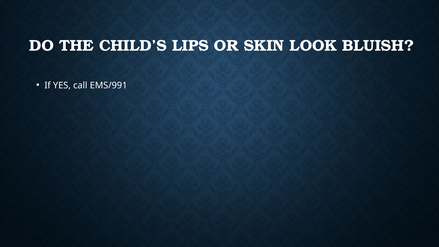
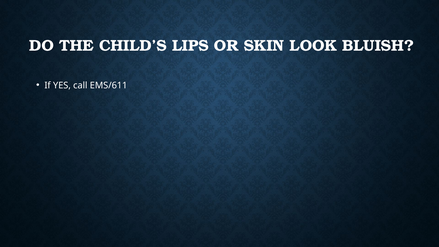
EMS/991: EMS/991 -> EMS/611 (109, 85)
